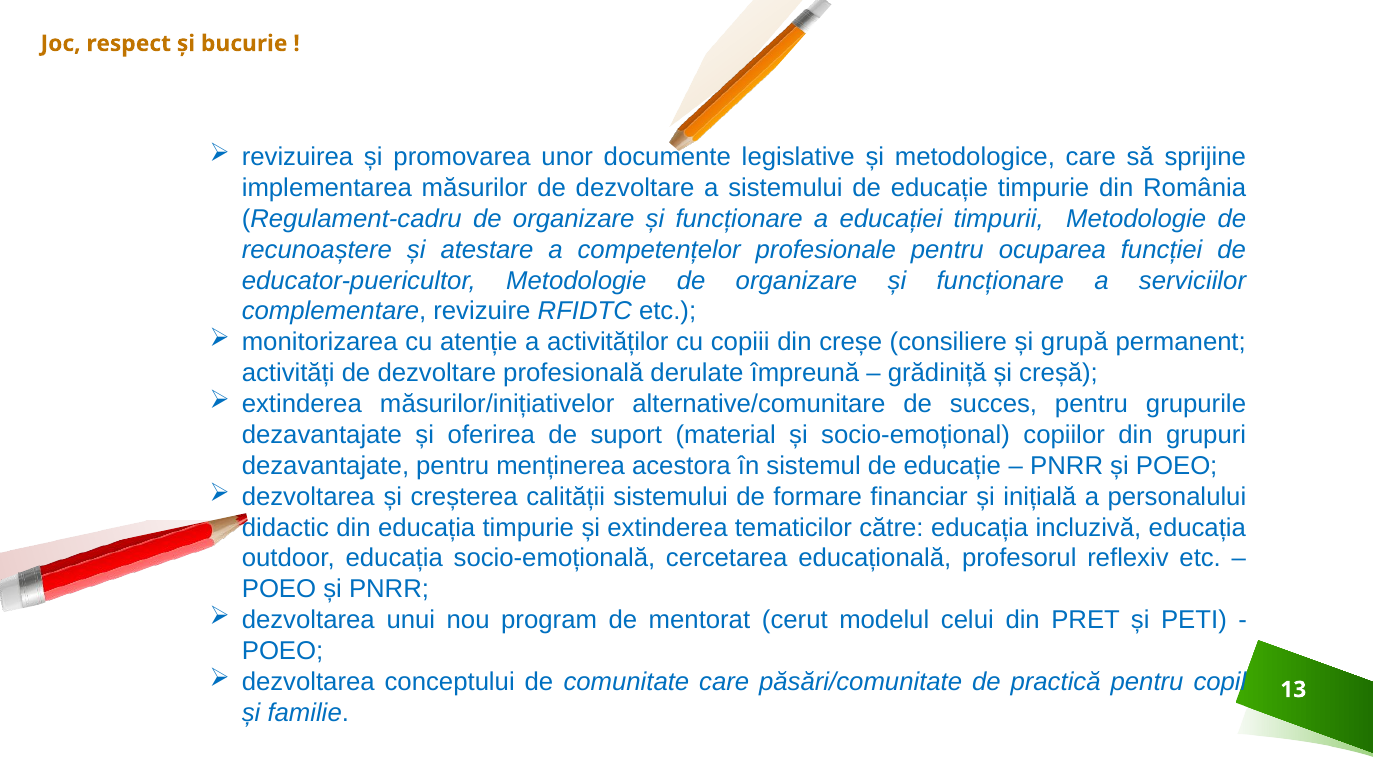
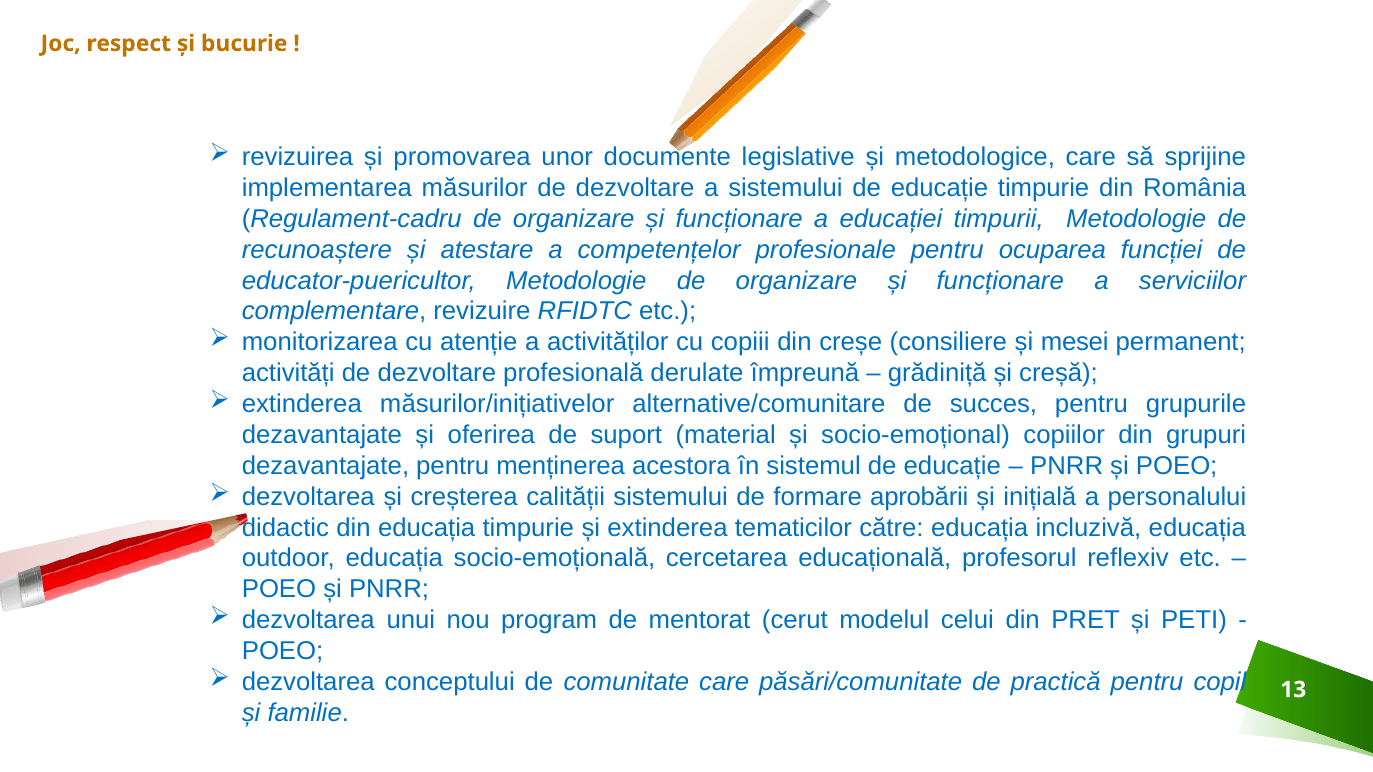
grupă: grupă -> mesei (1075, 342)
financiar: financiar -> aprobării (919, 497)
